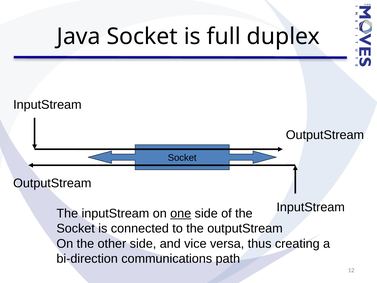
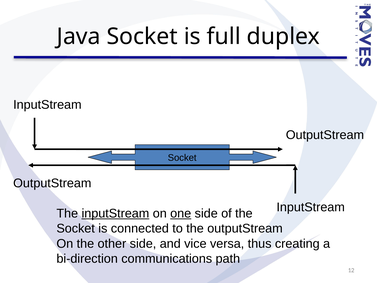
inputStream underline: none -> present (115, 213)
